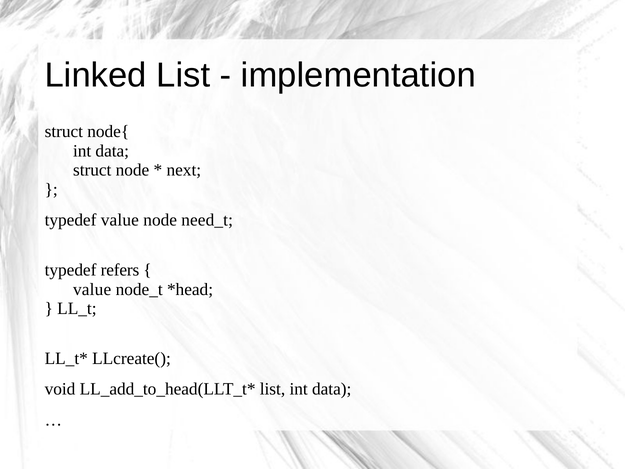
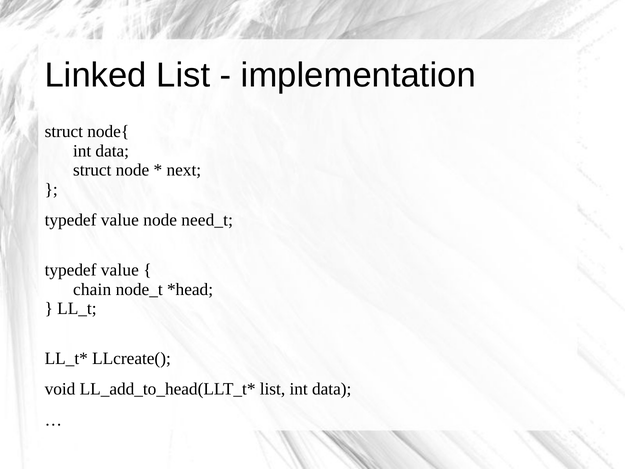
refers: refers -> value (120, 270)
value: value -> chain (92, 289)
